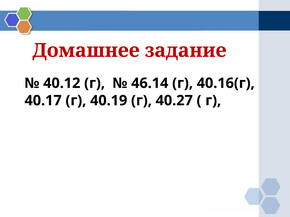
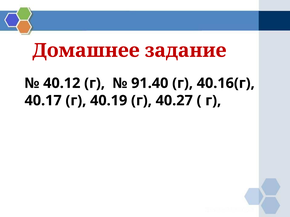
46.14: 46.14 -> 91.40 (150, 83)
